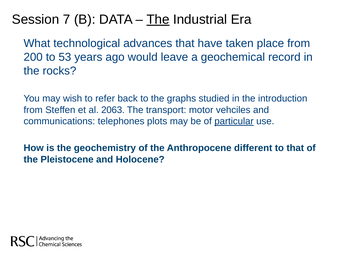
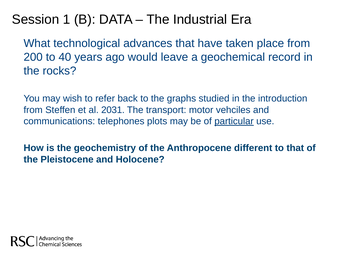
7: 7 -> 1 (67, 20)
The underline: present -> none (158, 20)
53: 53 -> 40 (65, 57)
2063: 2063 -> 2031 (113, 110)
